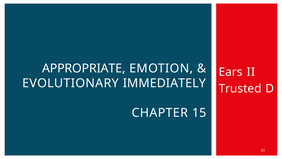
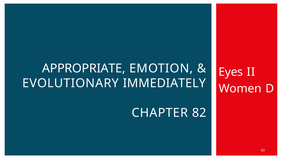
Ears: Ears -> Eyes (231, 72)
Trusted: Trusted -> Women (240, 88)
15: 15 -> 82 (199, 113)
